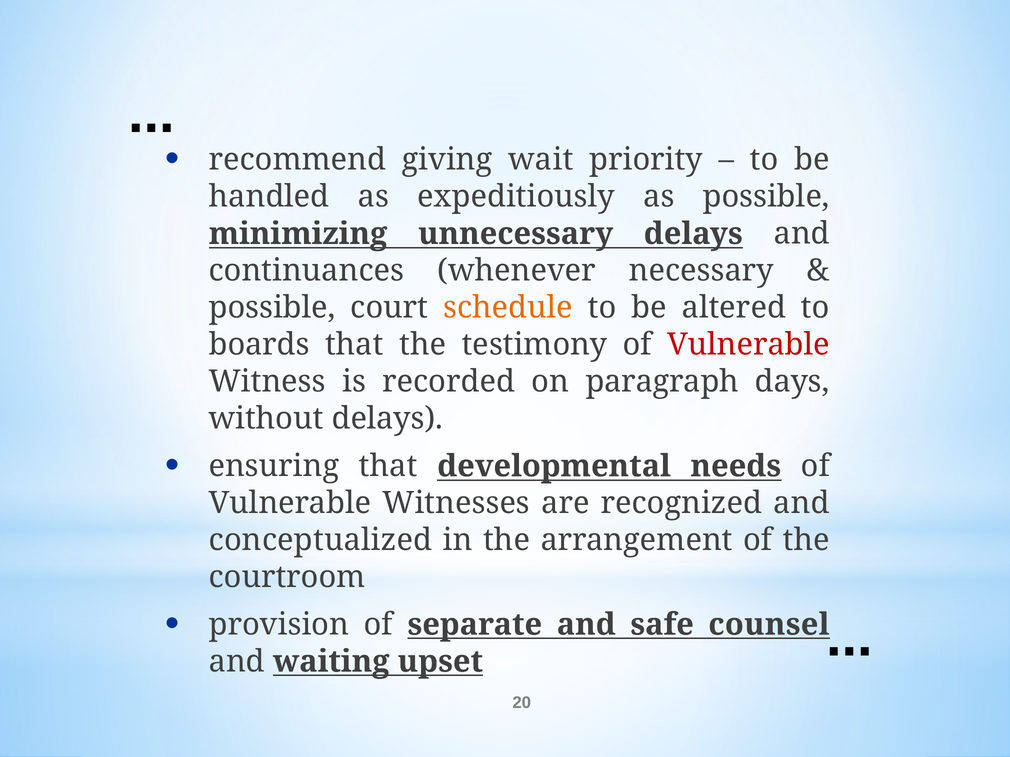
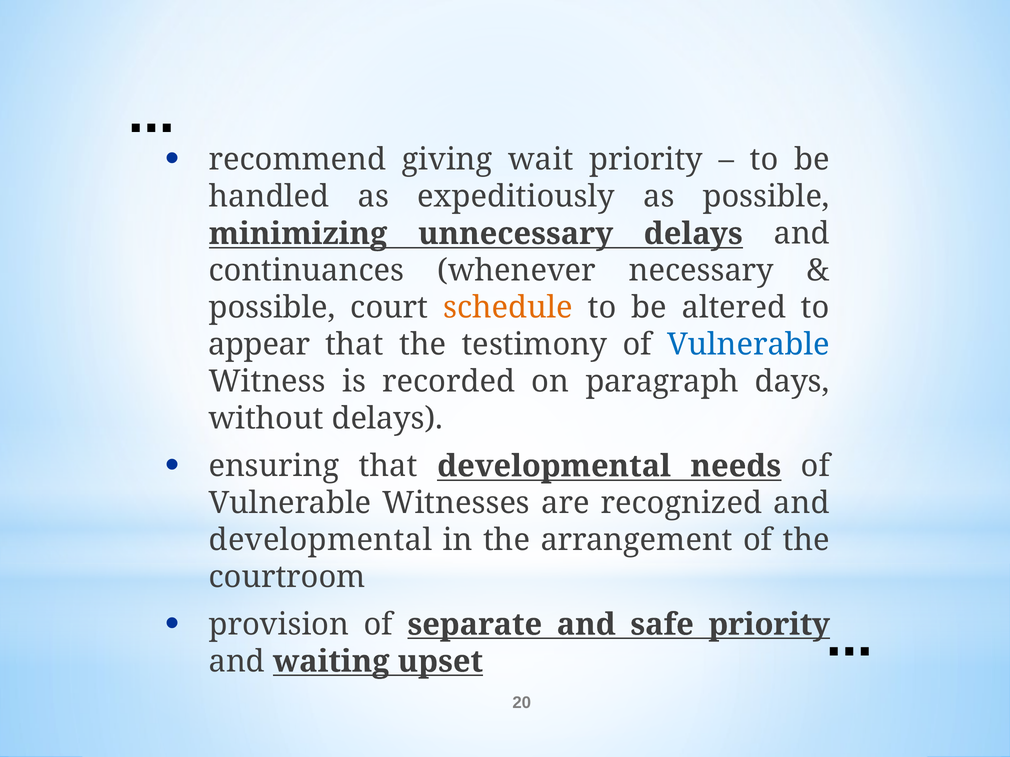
boards: boards -> appear (259, 345)
Vulnerable colour: red -> blue (748, 345)
conceptualized: conceptualized -> developmental (320, 541)
safe counsel: counsel -> priority (769, 625)
